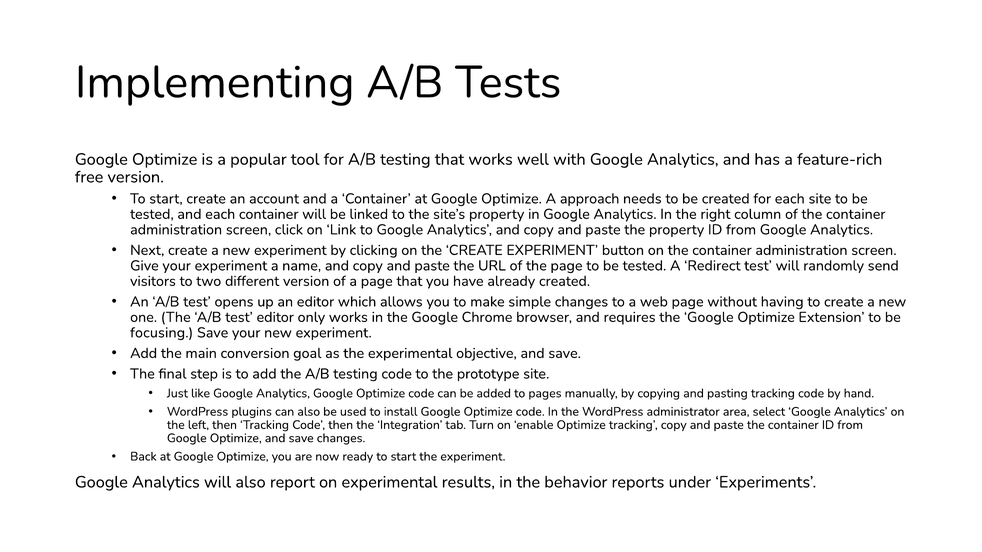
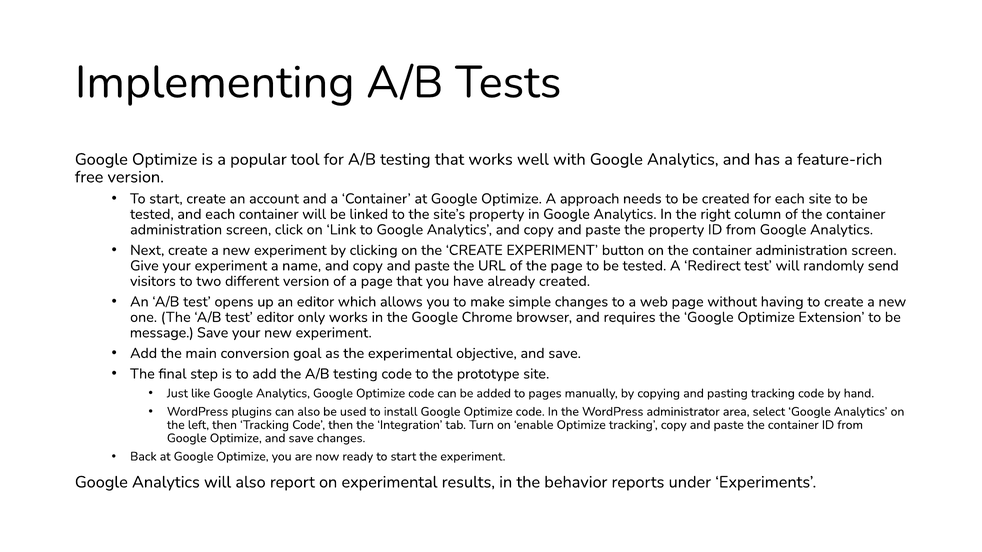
focusing: focusing -> message (162, 333)
